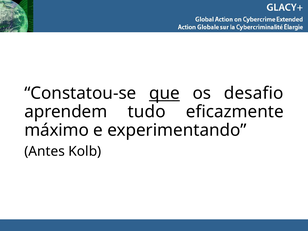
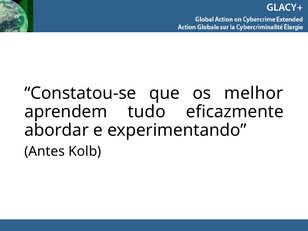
que underline: present -> none (164, 93)
desafio: desafio -> melhor (254, 93)
máximo: máximo -> abordar (57, 130)
